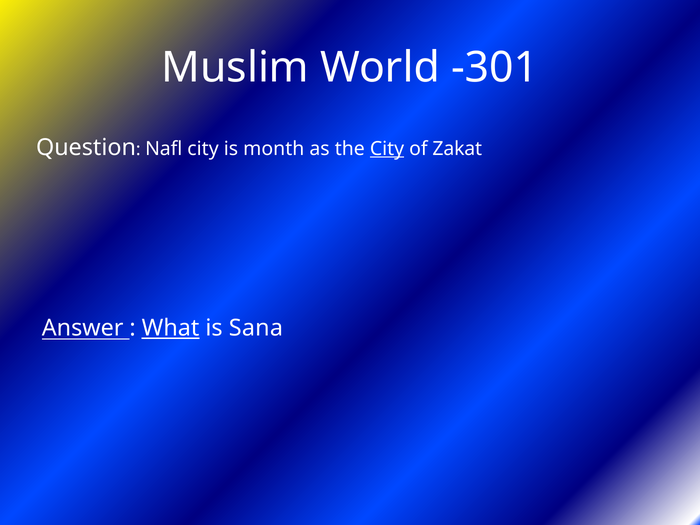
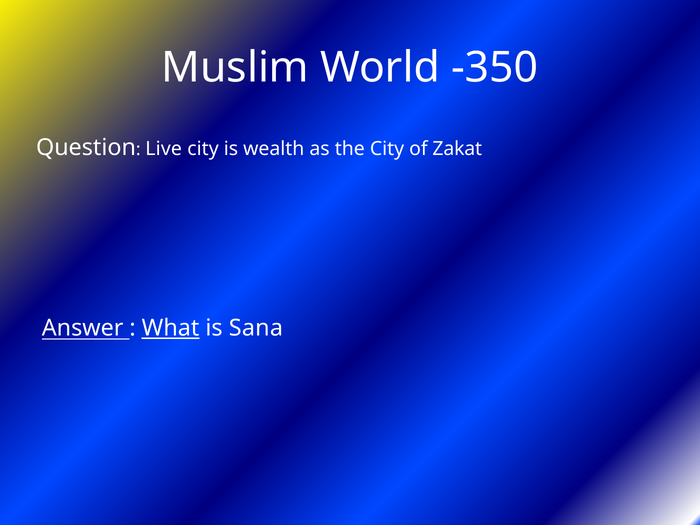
-301: -301 -> -350 (495, 68)
Nafl: Nafl -> Live (164, 149)
month: month -> wealth (274, 149)
City underline: present -> none (387, 149)
